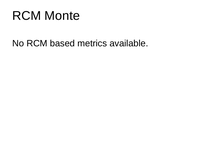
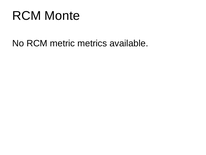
based: based -> metric (62, 43)
